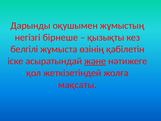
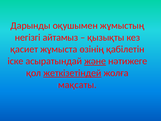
бірнеше: бірнеше -> айтамыз (60, 37)
белгілі: белгілі -> қасиет (24, 49)
жеткізетіндей underline: none -> present (72, 73)
